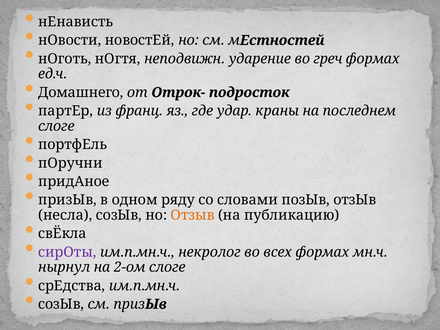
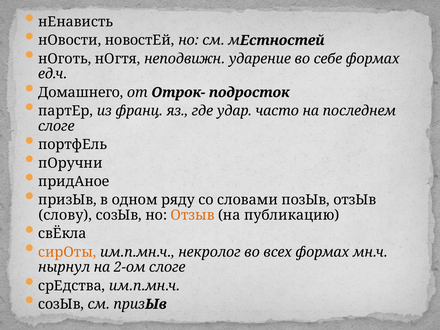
греч: греч -> себе (328, 59)
краны: краны -> часто (277, 111)
несла: несла -> слову (65, 215)
сирОты colour: purple -> orange (67, 252)
